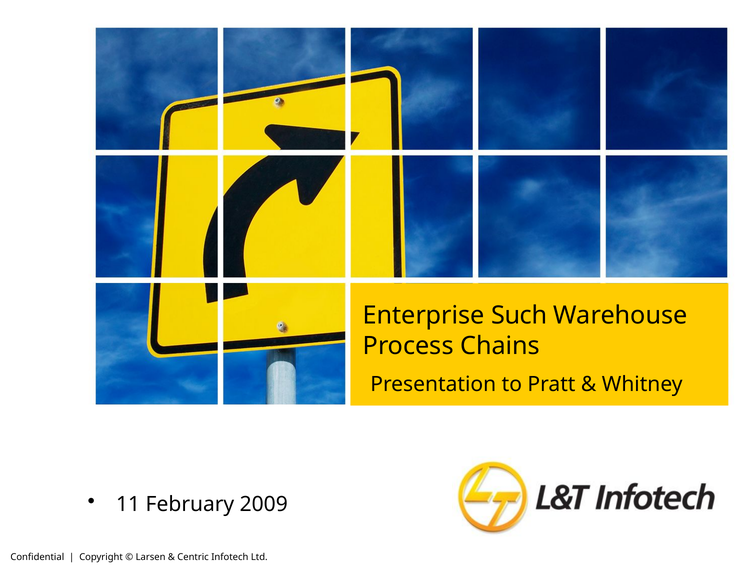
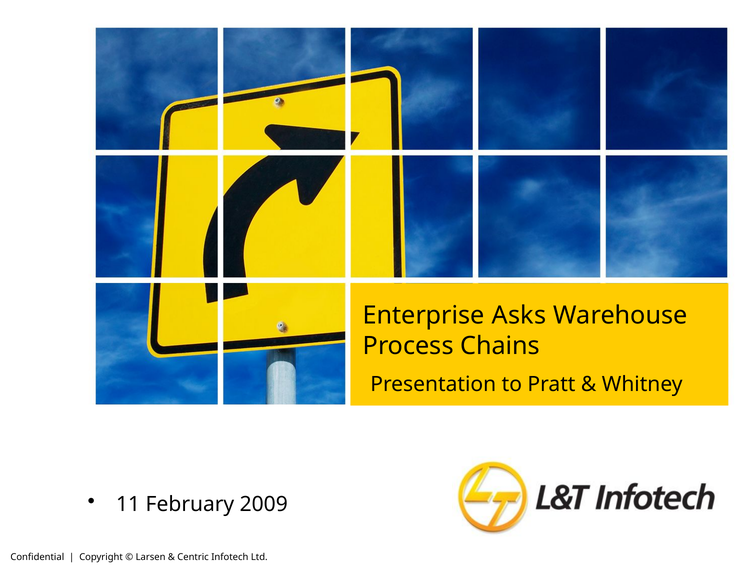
Such: Such -> Asks (519, 316)
